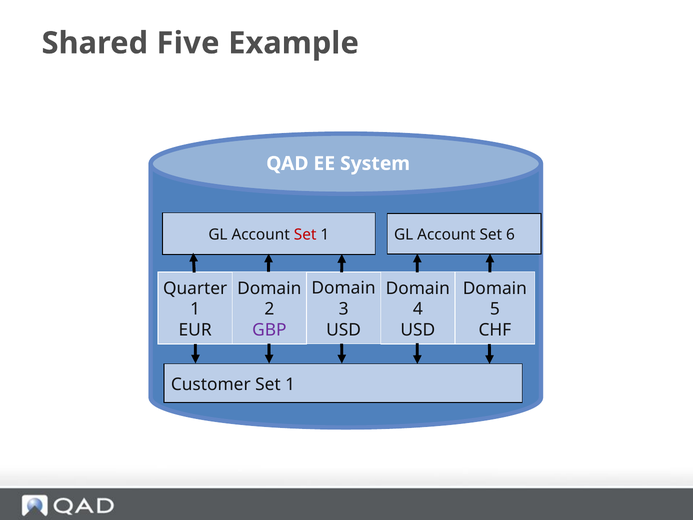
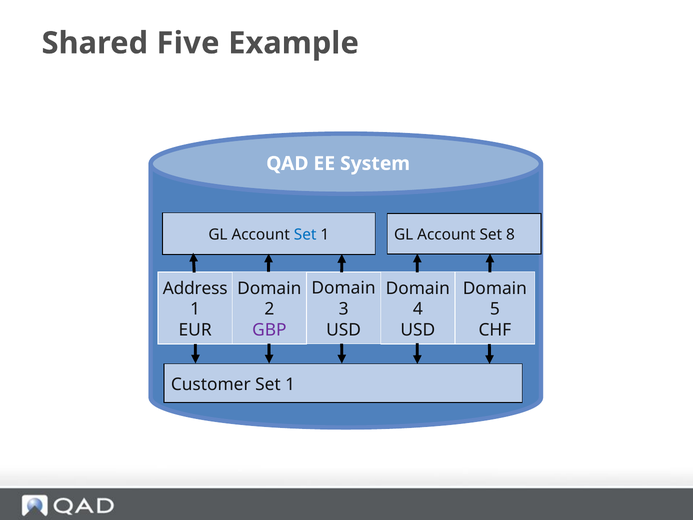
Set colour: red -> blue (305, 235)
6: 6 -> 8 (510, 235)
Quarter: Quarter -> Address (195, 288)
